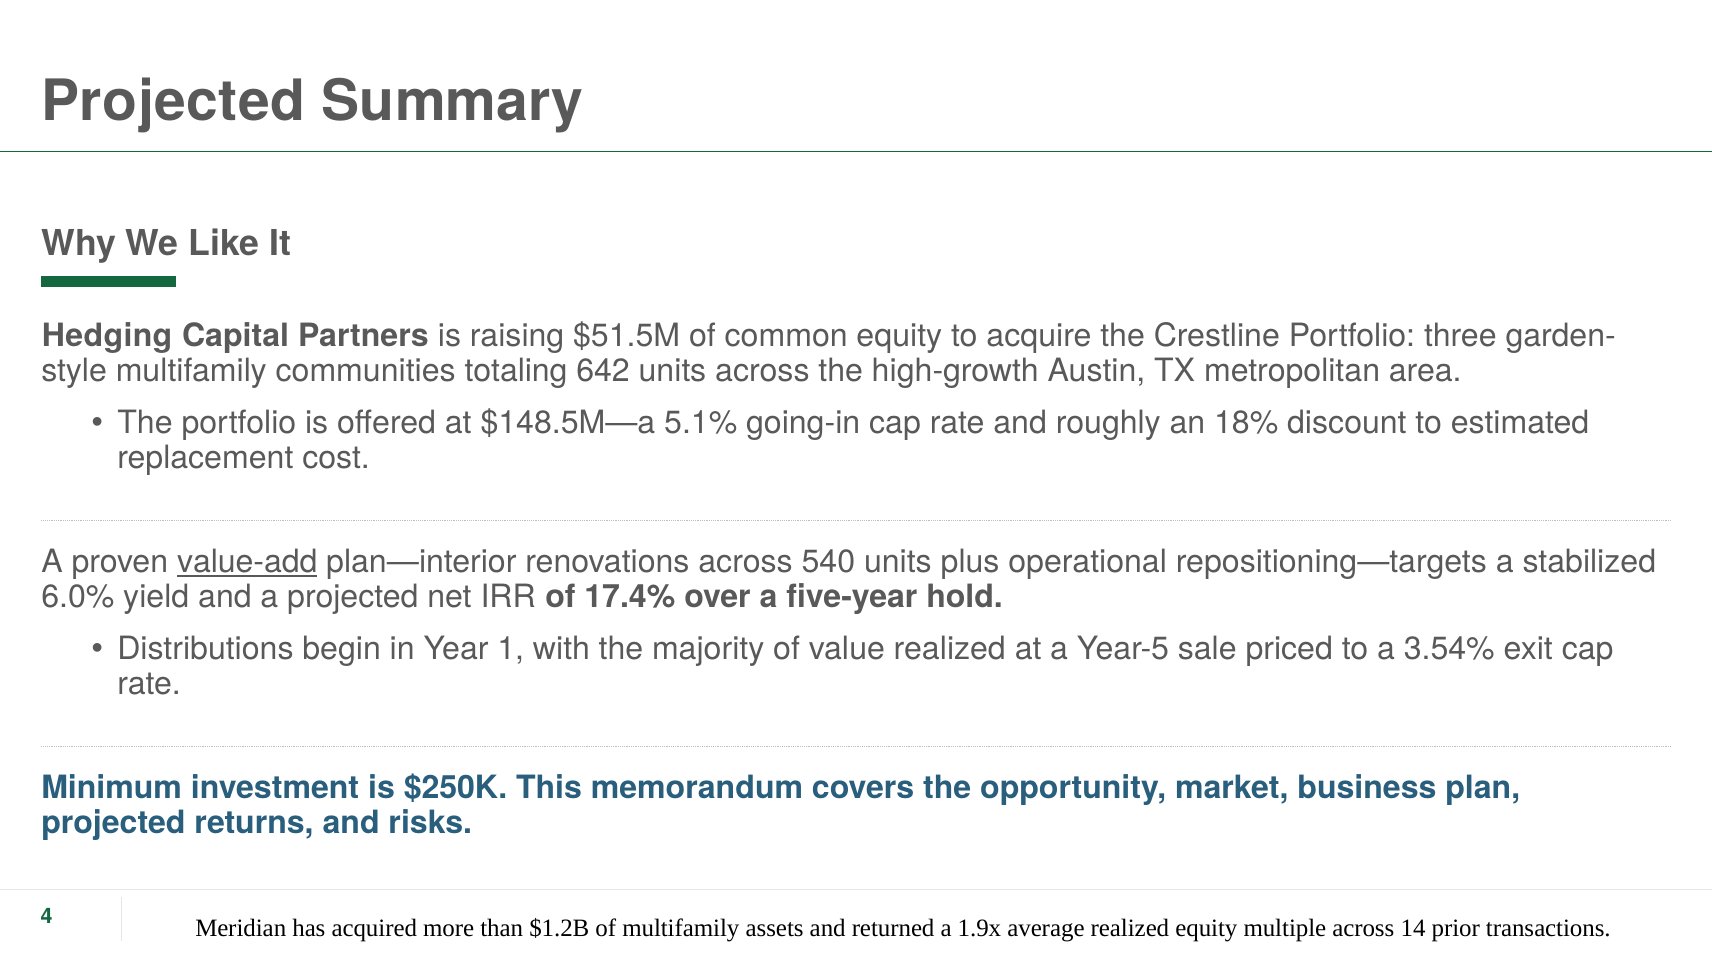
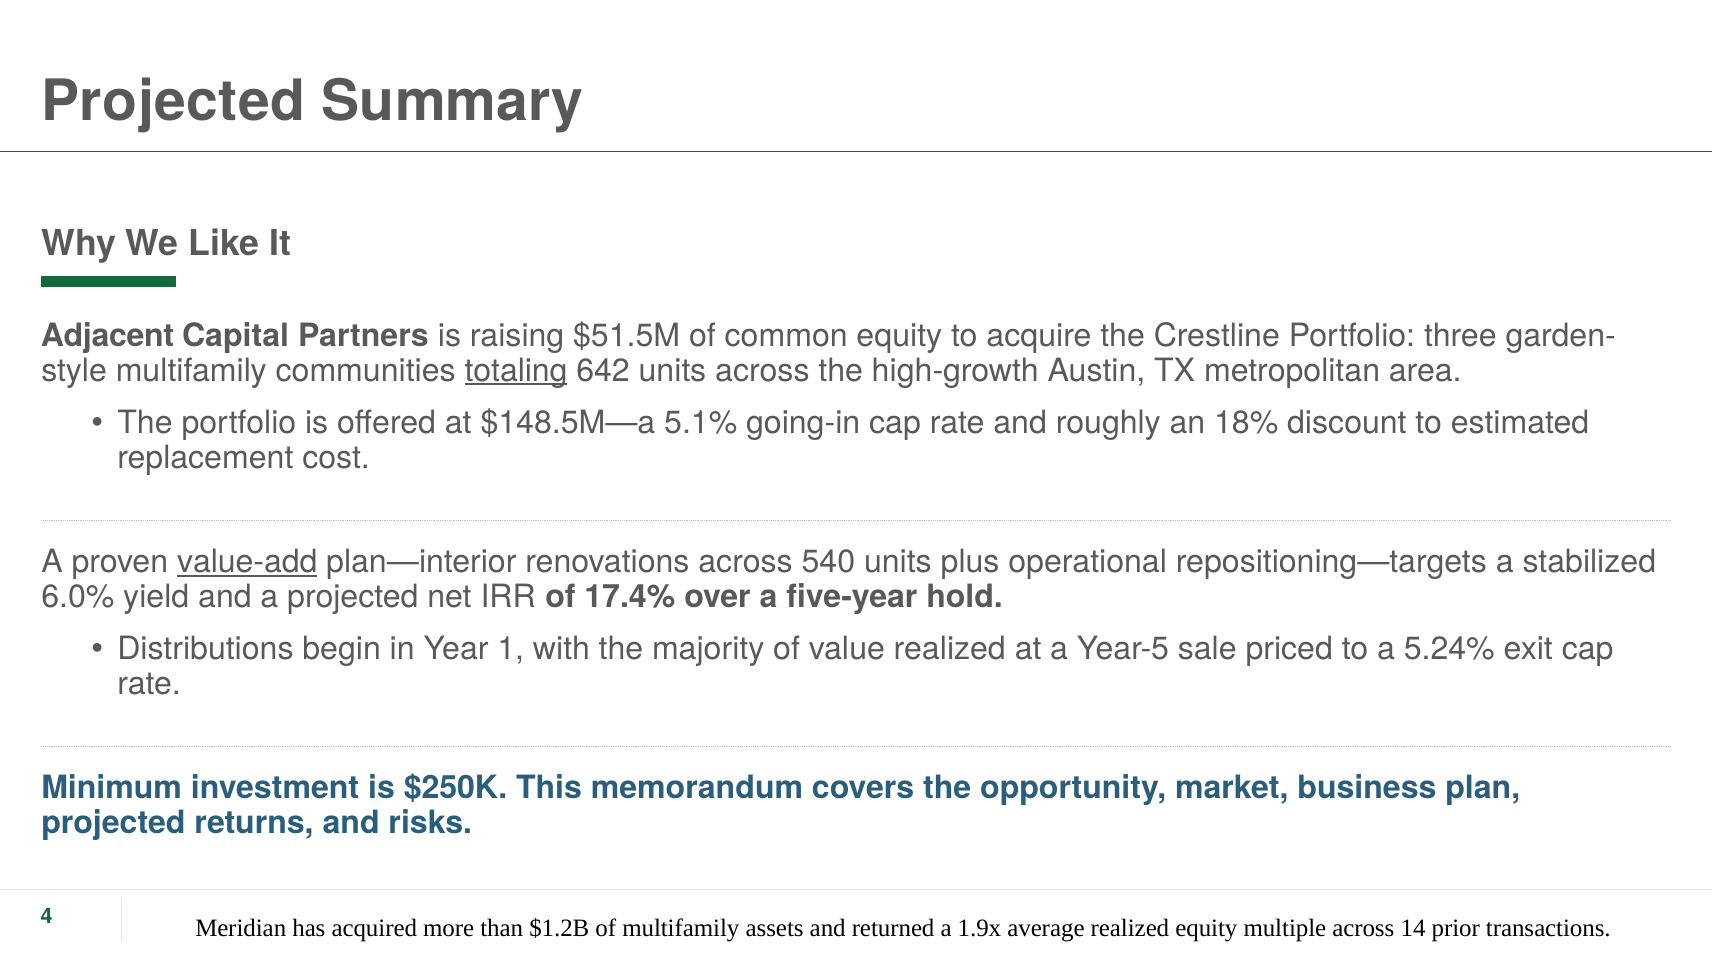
Hedging: Hedging -> Adjacent (107, 336)
totaling underline: none -> present (516, 370)
3.54%: 3.54% -> 5.24% (1449, 649)
